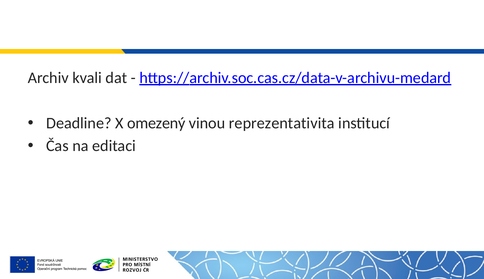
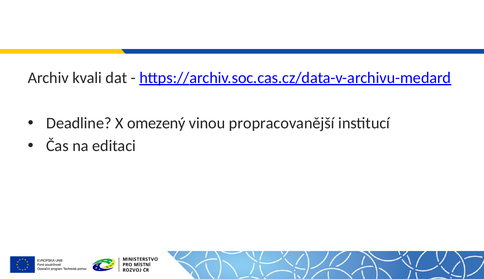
reprezentativita: reprezentativita -> propracovanější (282, 123)
